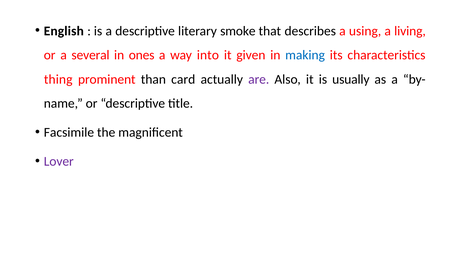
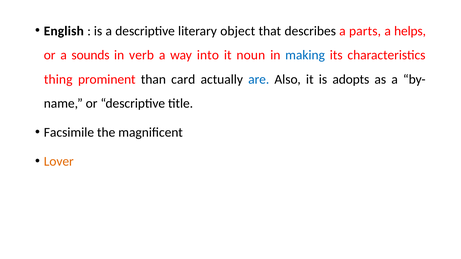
smoke: smoke -> object (238, 31)
using: using -> parts (365, 31)
living: living -> helps (410, 31)
several: several -> sounds (91, 55)
ones: ones -> verb (142, 55)
given: given -> noun (251, 55)
are colour: purple -> blue (259, 79)
usually: usually -> adopts (351, 79)
Lover colour: purple -> orange (59, 162)
